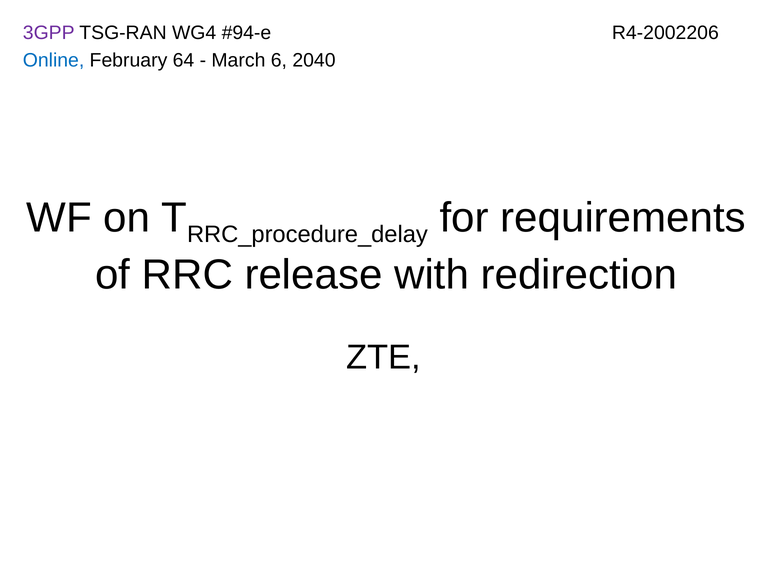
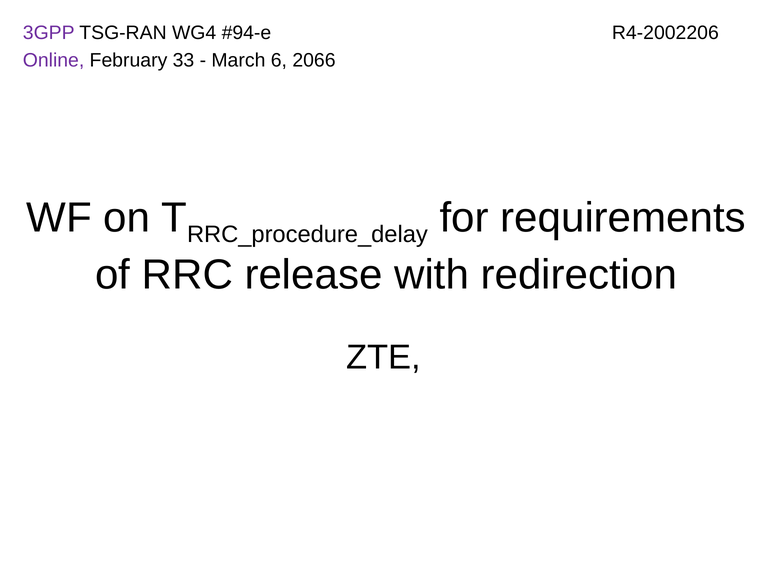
Online colour: blue -> purple (54, 60)
64: 64 -> 33 (183, 60)
2040: 2040 -> 2066 (314, 60)
